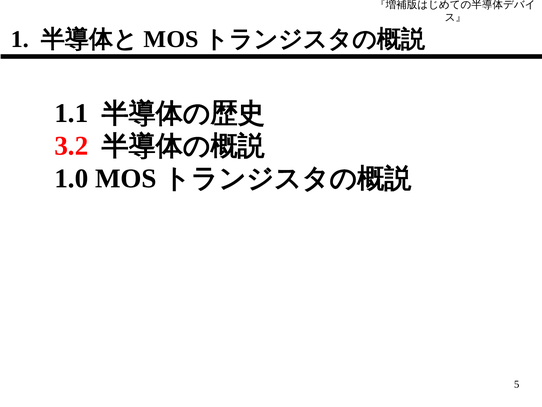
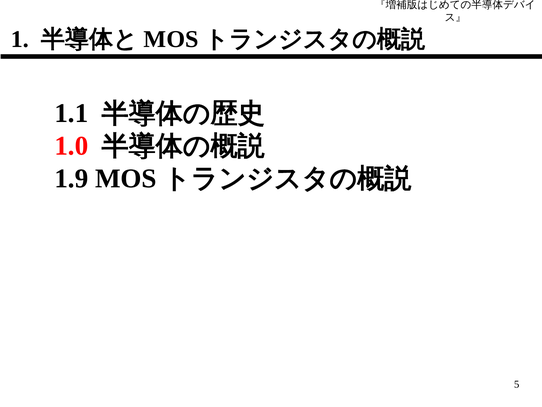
3.2: 3.2 -> 1.0 (71, 146)
1.0: 1.0 -> 1.9 (71, 178)
